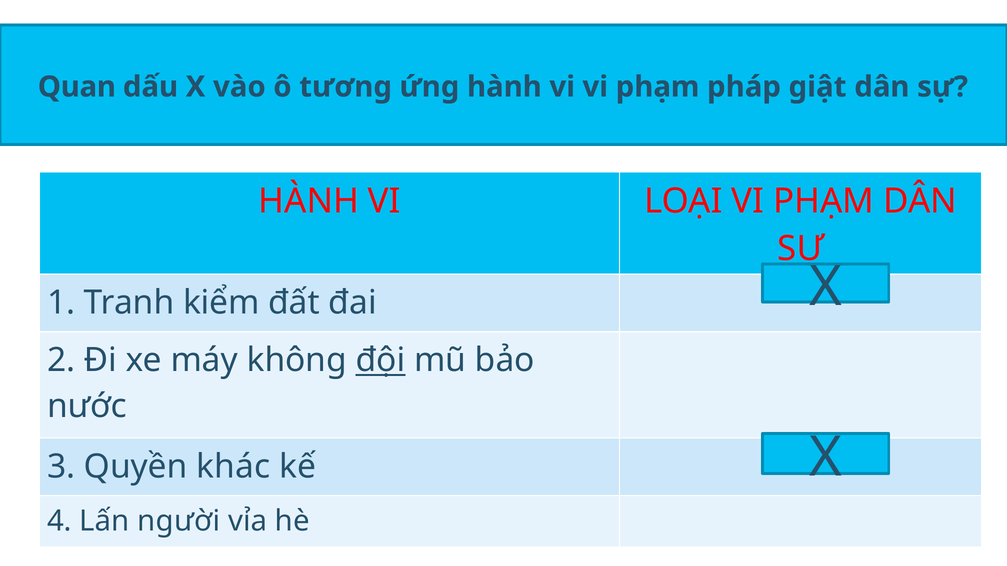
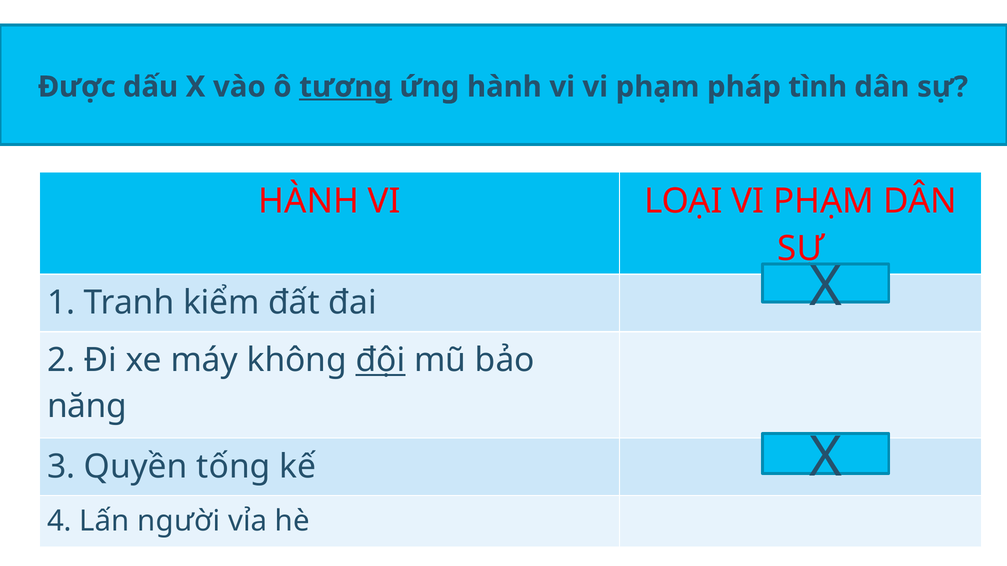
Quan: Quan -> Được (77, 87)
tương underline: none -> present (346, 87)
giật: giật -> tình (818, 87)
nước: nước -> năng (87, 406)
khác: khác -> tống (233, 467)
